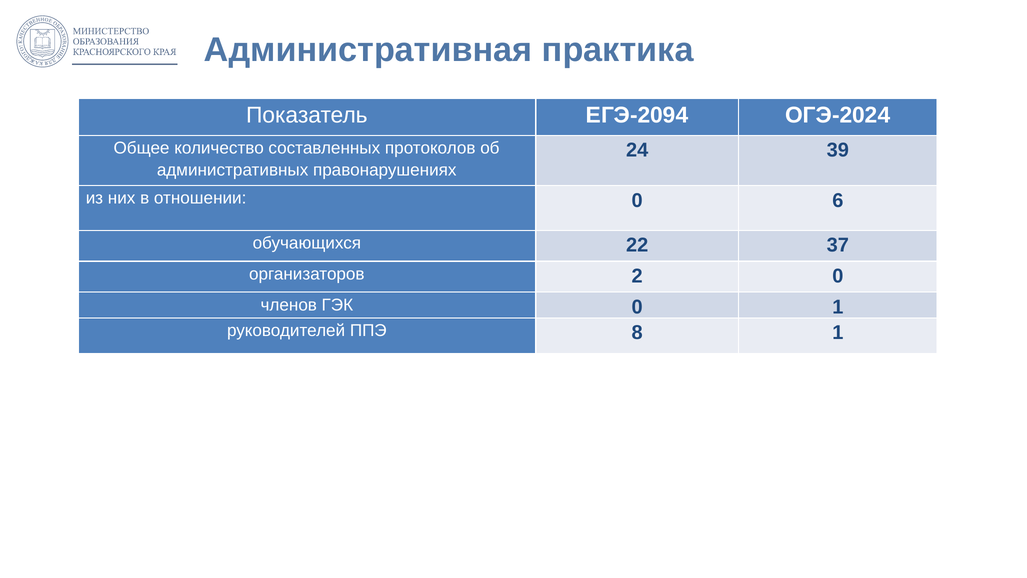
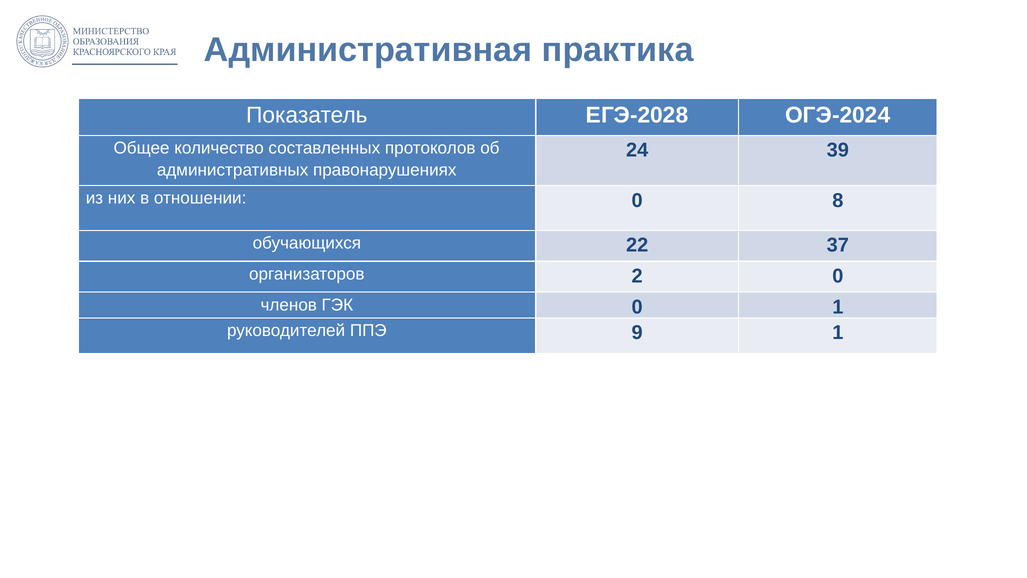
ЕГЭ-2094: ЕГЭ-2094 -> ЕГЭ-2028 (637, 115)
6: 6 -> 8 (838, 200)
8: 8 -> 9 (637, 333)
